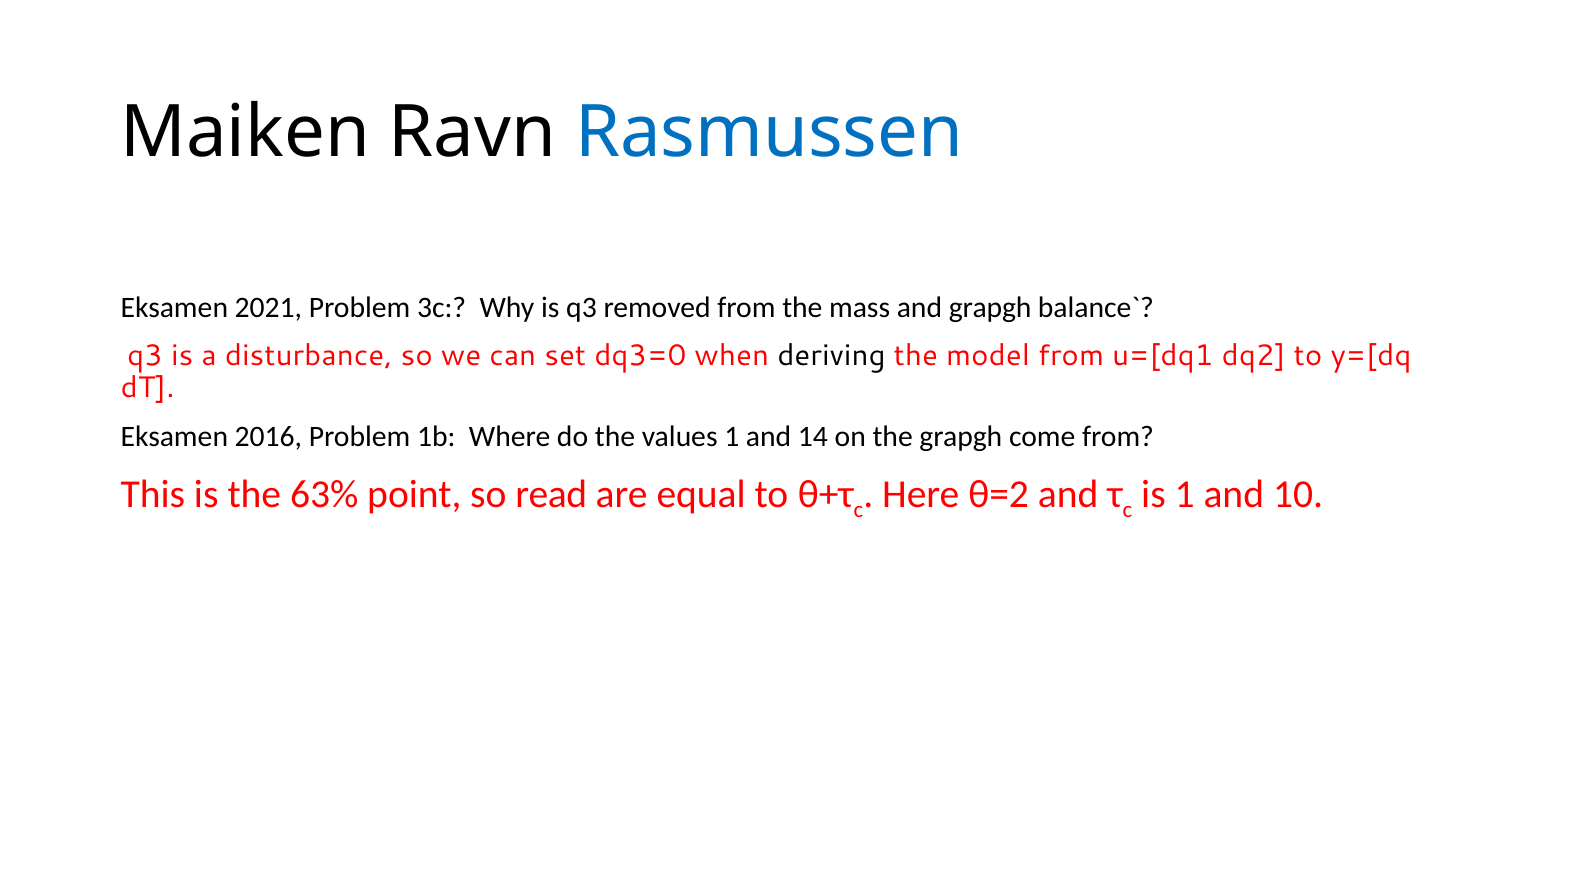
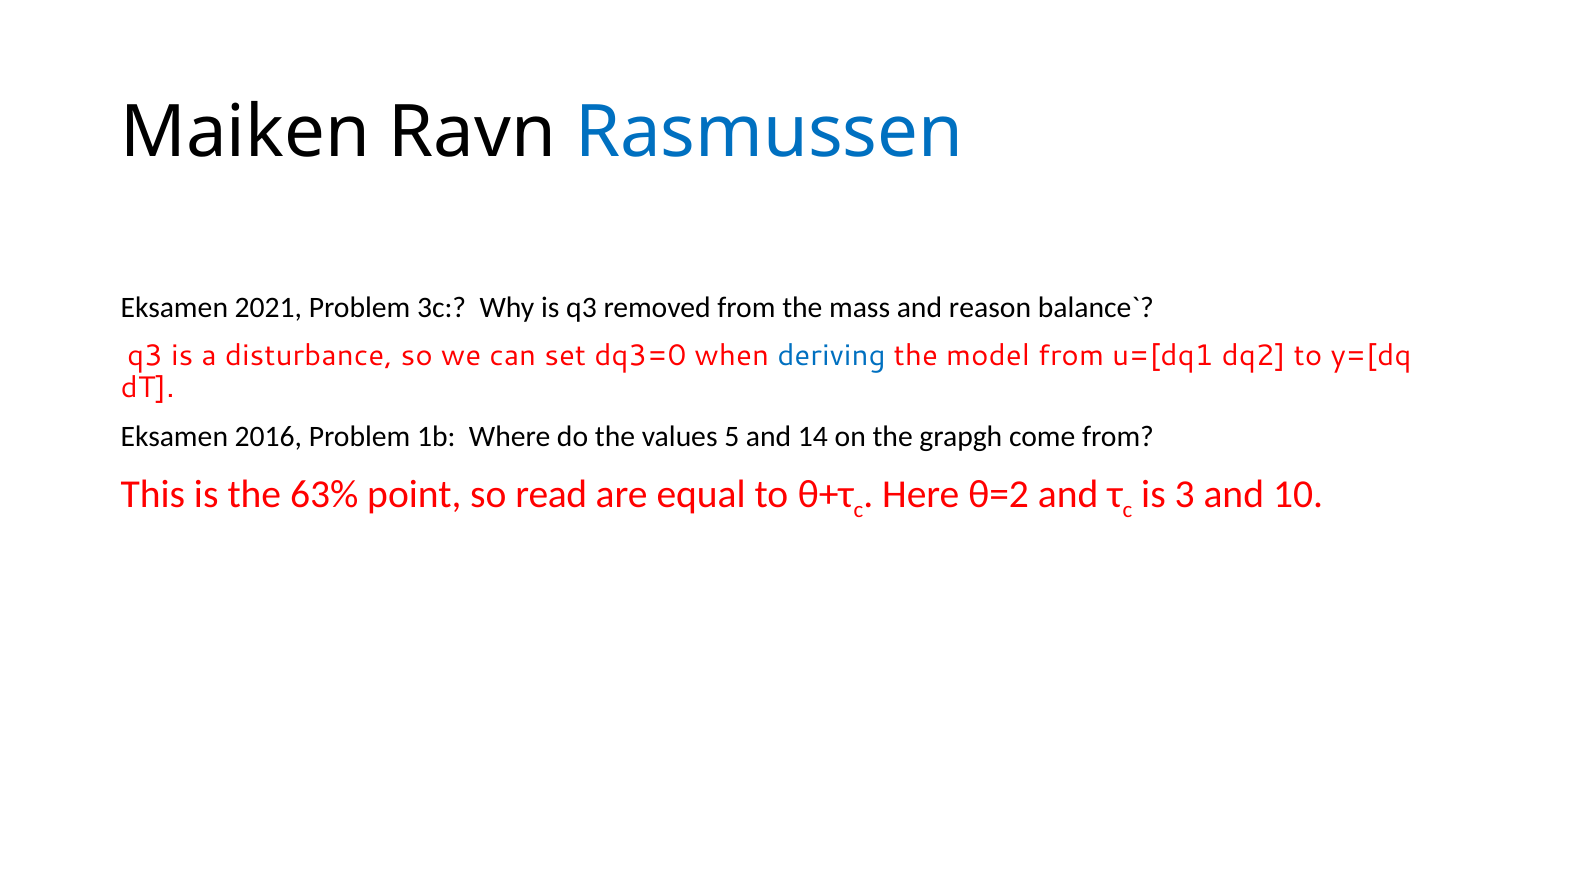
and grapgh: grapgh -> reason (990, 307)
deriving colour: black -> blue (831, 356)
values 1: 1 -> 5 (732, 436)
is 1: 1 -> 3 (1185, 495)
